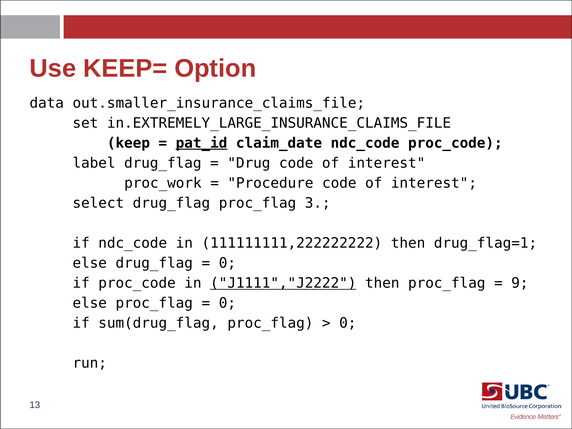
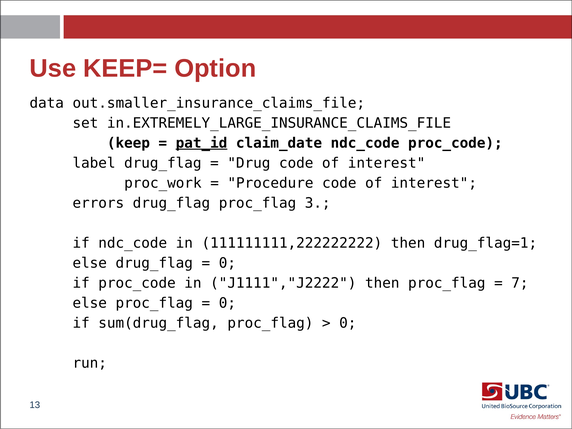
select: select -> errors (98, 203)
J1111","J2222 underline: present -> none (283, 283)
9: 9 -> 7 (520, 283)
